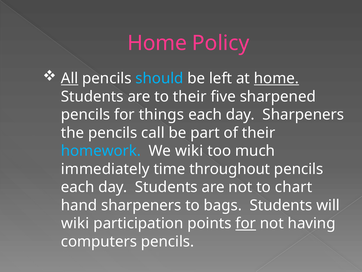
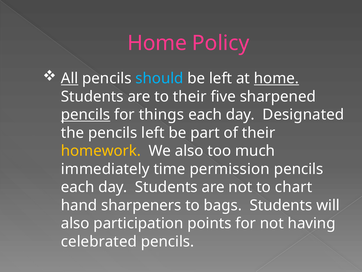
pencils underline: none -> present (86, 114)
day Sharpeners: Sharpeners -> Designated (303, 114)
pencils call: call -> left (153, 133)
homework colour: light blue -> yellow (101, 151)
We wiki: wiki -> also (189, 151)
throughout: throughout -> permission (230, 169)
wiki: wiki -> also (75, 223)
for underline: present -> none (246, 223)
computers: computers -> celebrated (99, 241)
